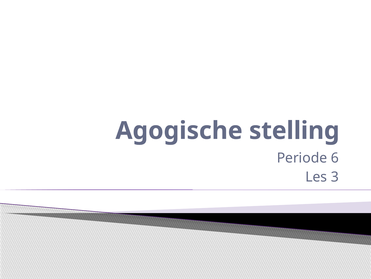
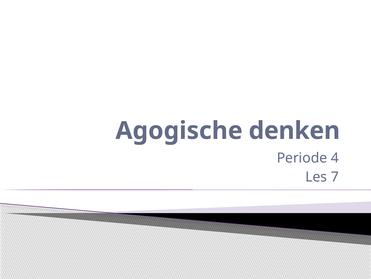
stelling: stelling -> denken (294, 130)
6: 6 -> 4 (335, 158)
3: 3 -> 7 (335, 176)
